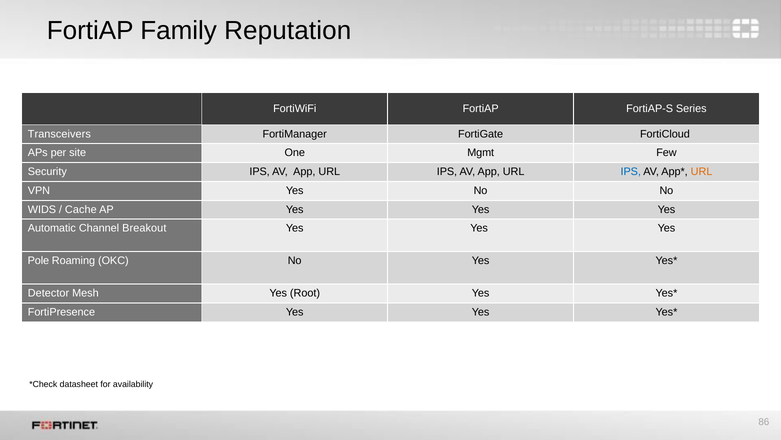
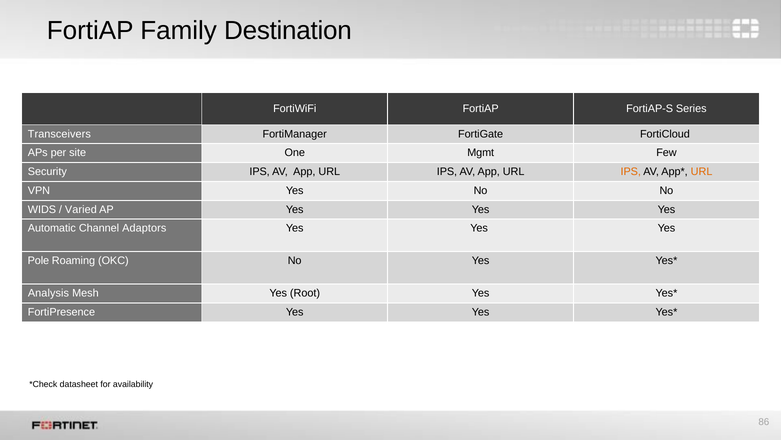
Reputation: Reputation -> Destination (288, 31)
IPS colour: blue -> orange (631, 171)
Cache: Cache -> Varied (81, 209)
Breakout: Breakout -> Adaptors (144, 228)
Detector: Detector -> Analysis (48, 293)
